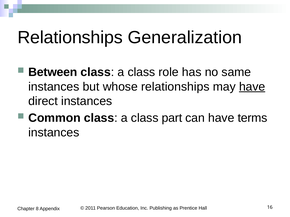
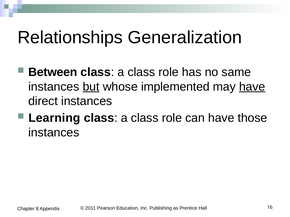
but underline: none -> present (91, 87)
whose relationships: relationships -> implemented (175, 87)
Common: Common -> Learning (54, 118)
part: part -> role (172, 118)
terms: terms -> those (252, 118)
